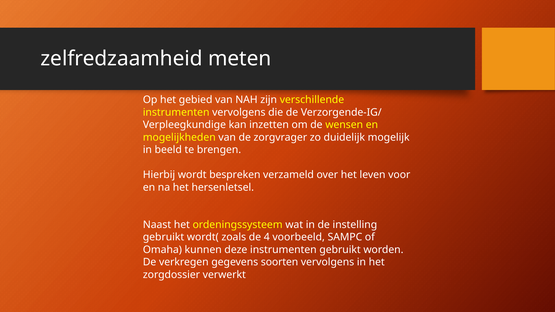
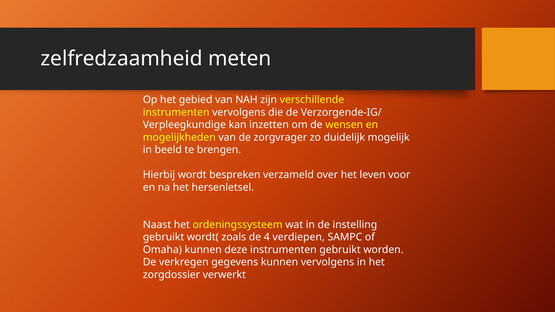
voorbeeld: voorbeeld -> verdiepen (299, 237)
gegevens soorten: soorten -> kunnen (280, 262)
